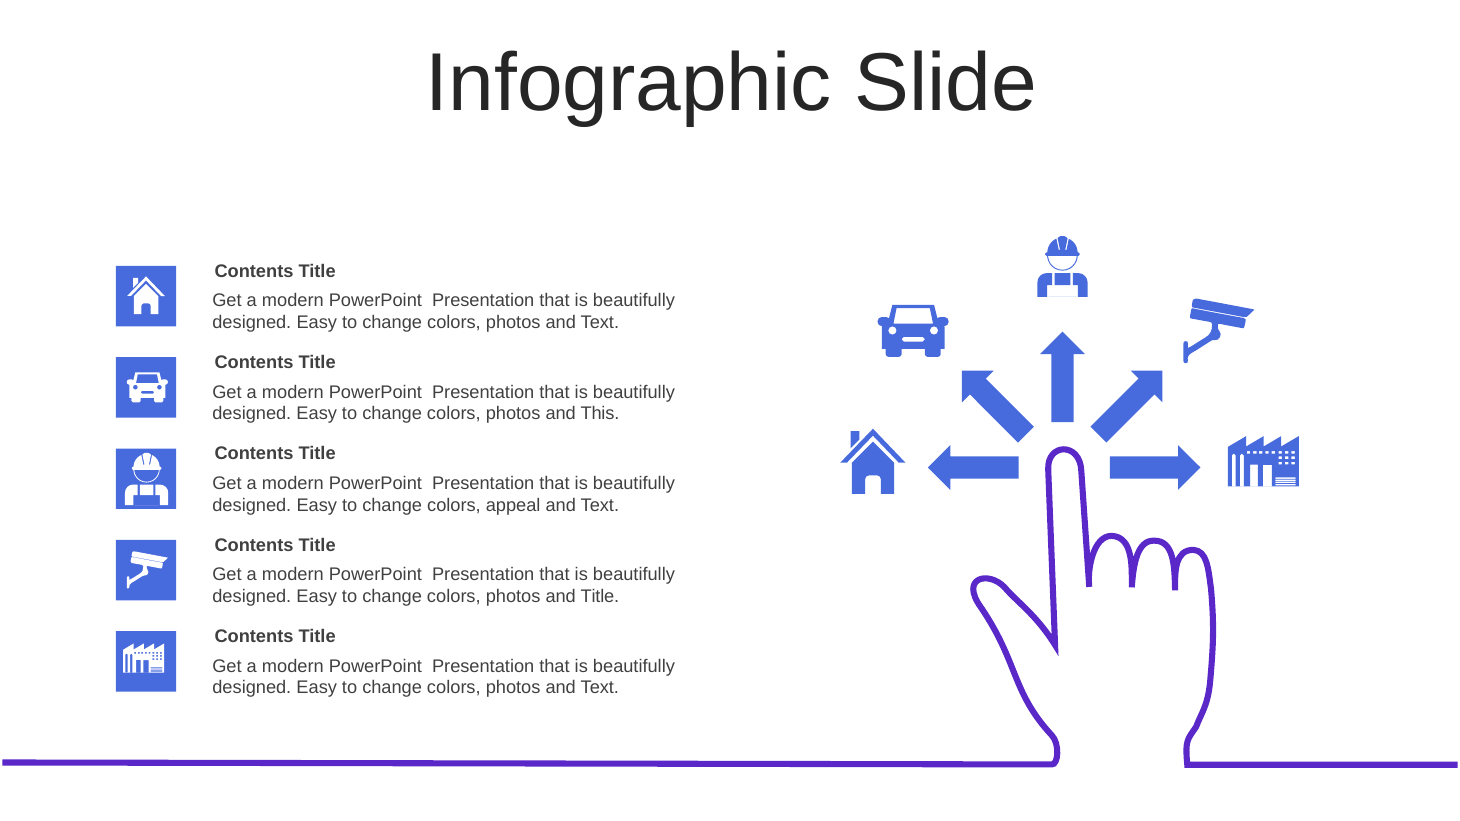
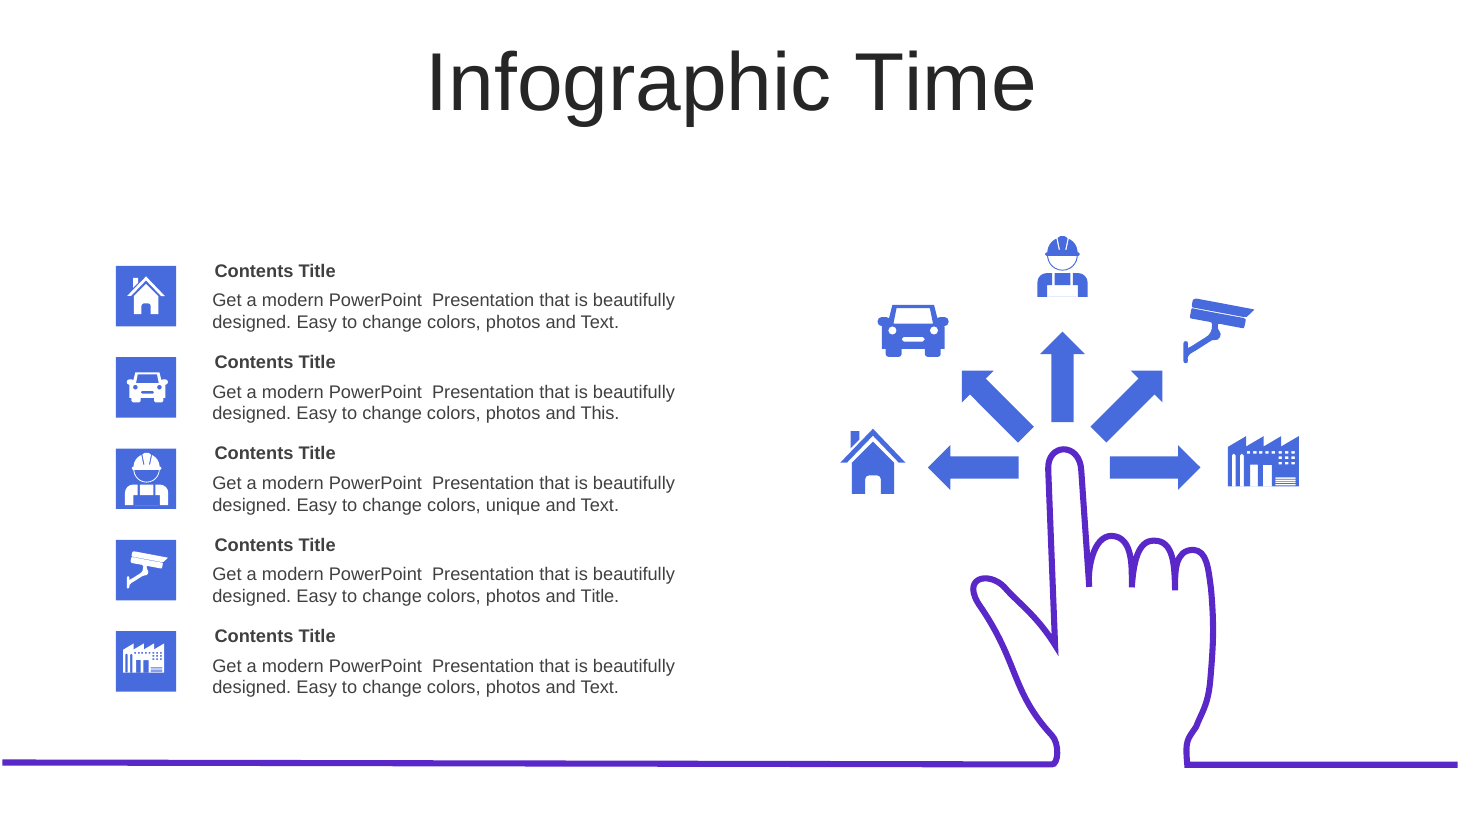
Slide: Slide -> Time (946, 84)
appeal: appeal -> unique (513, 505)
